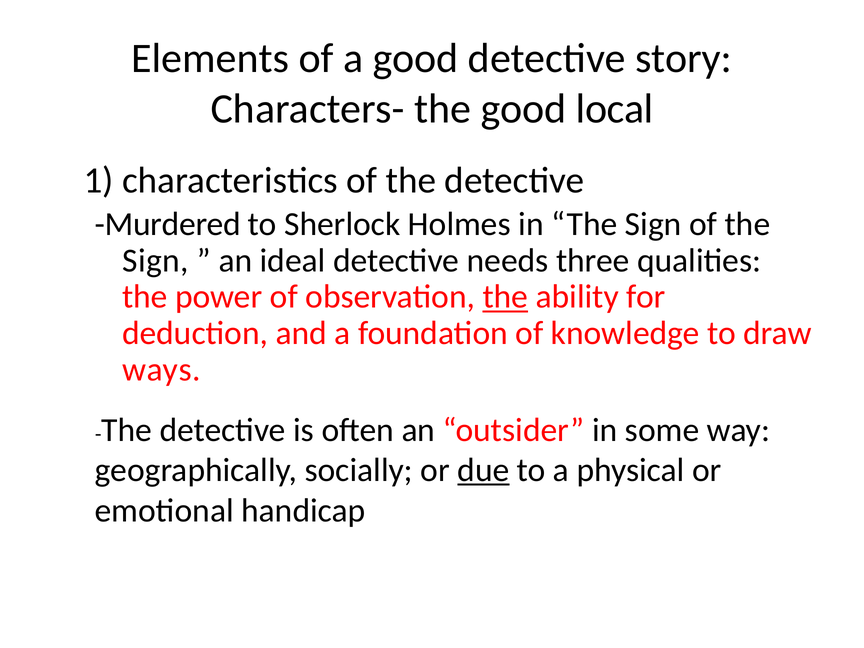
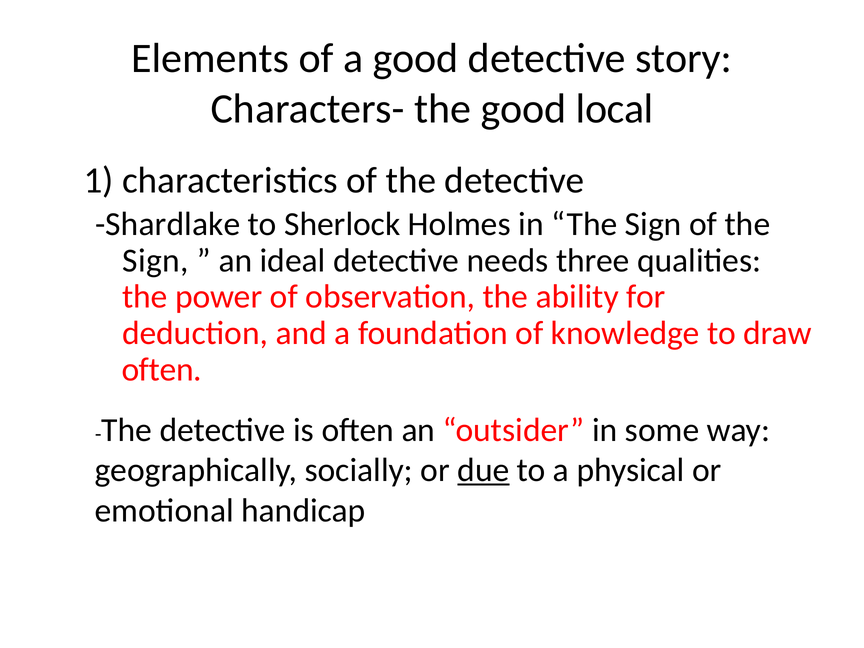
Murdered: Murdered -> Shardlake (168, 224)
the underline: present -> none (505, 297)
ways: ways -> often (162, 369)
